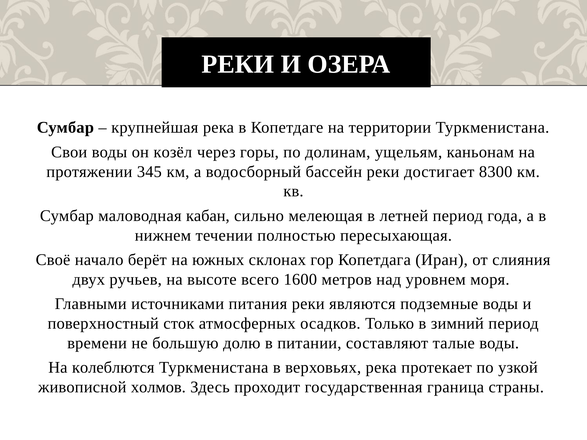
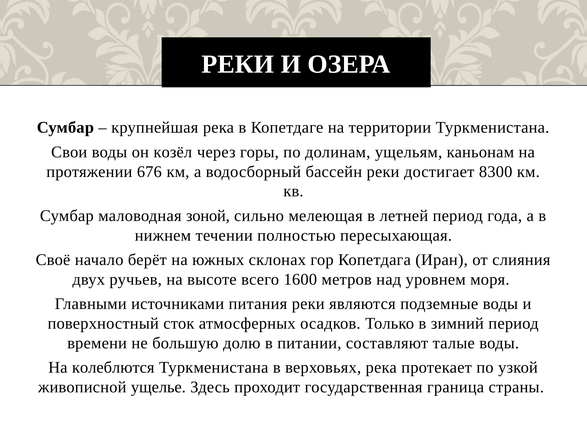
345: 345 -> 676 (149, 172)
кабан: кабан -> зоной (208, 216)
холмов: холмов -> ущелье (158, 387)
